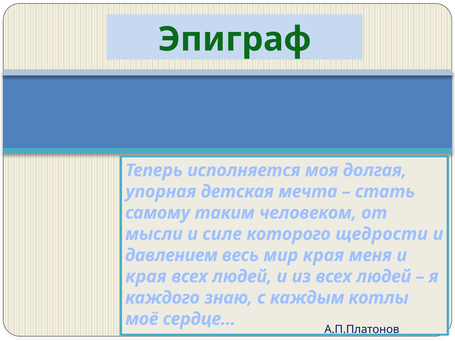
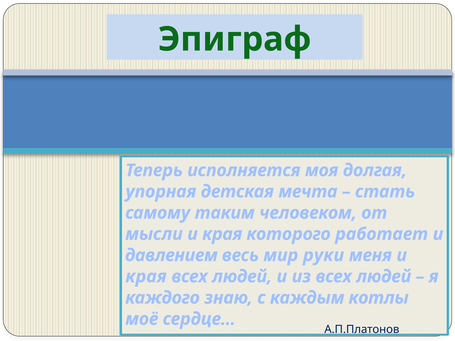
мысли и силе: силе -> края (222, 234)
щедрости: щедрости -> работает (382, 234)
мир края: края -> руки (324, 255)
